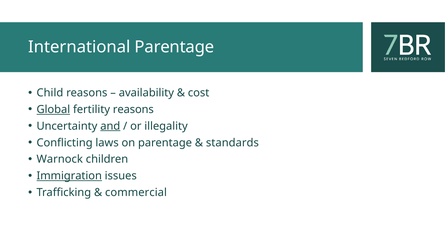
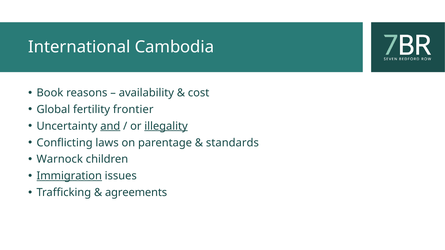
International Parentage: Parentage -> Cambodia (174, 47)
Child: Child -> Book (50, 93)
Global underline: present -> none (53, 110)
fertility reasons: reasons -> frontier (133, 110)
illegality underline: none -> present (166, 126)
commercial: commercial -> agreements (136, 193)
